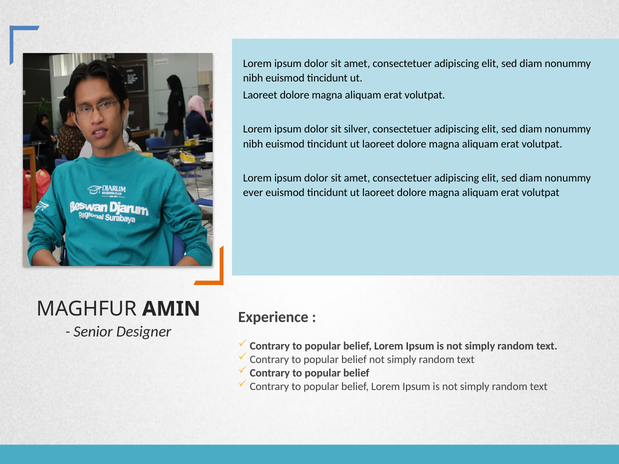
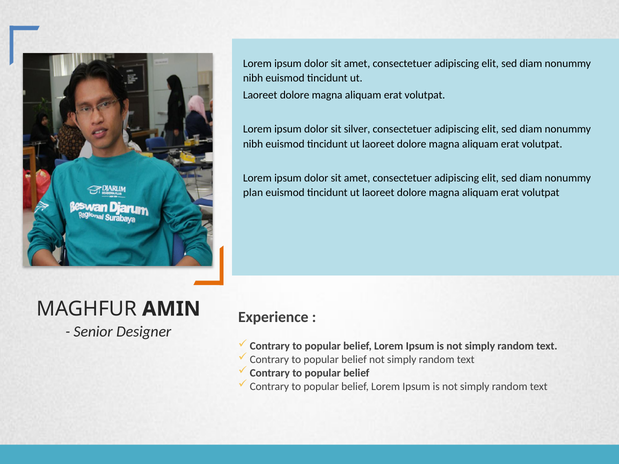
ever: ever -> plan (253, 193)
